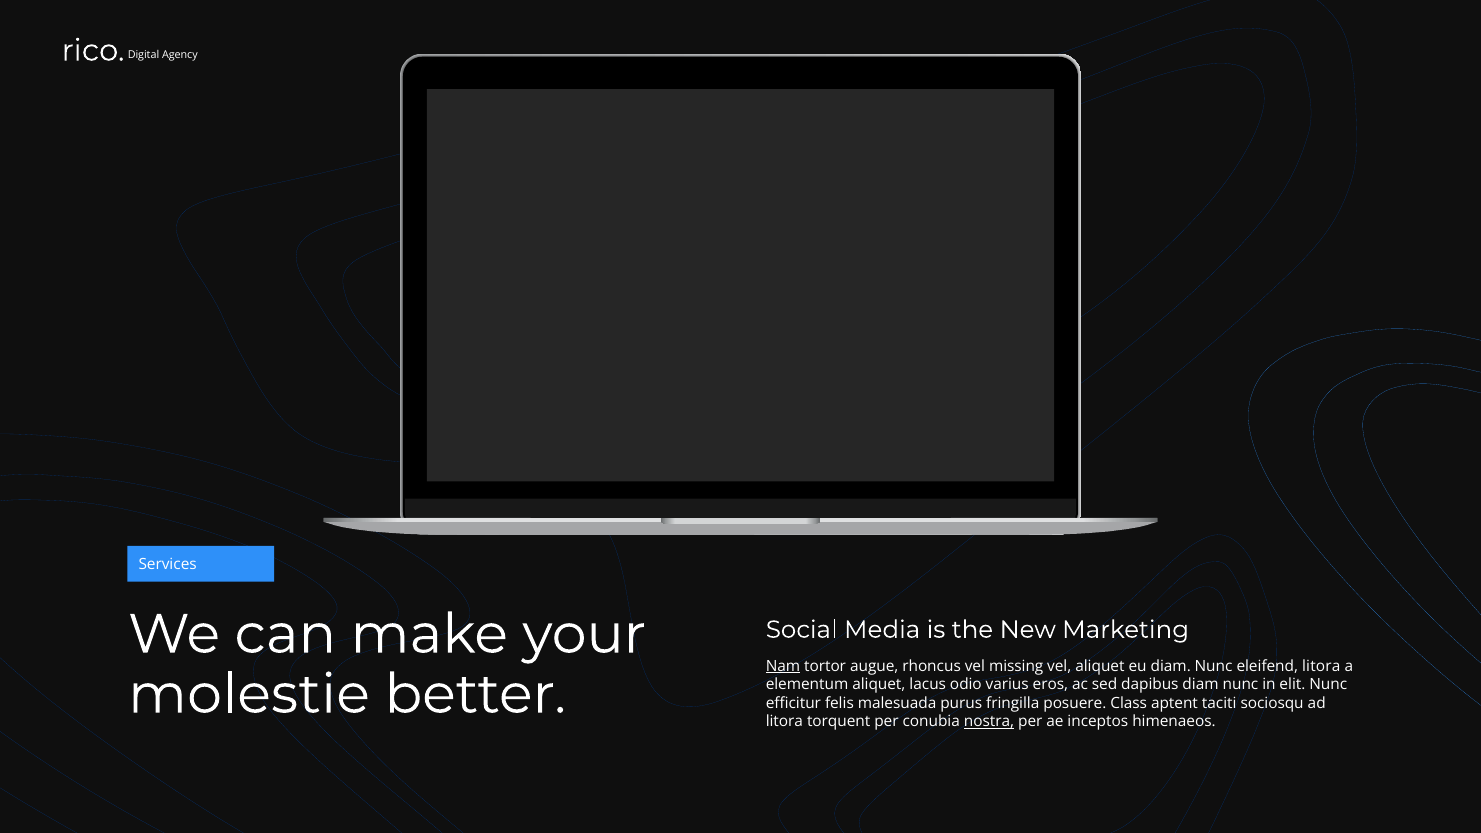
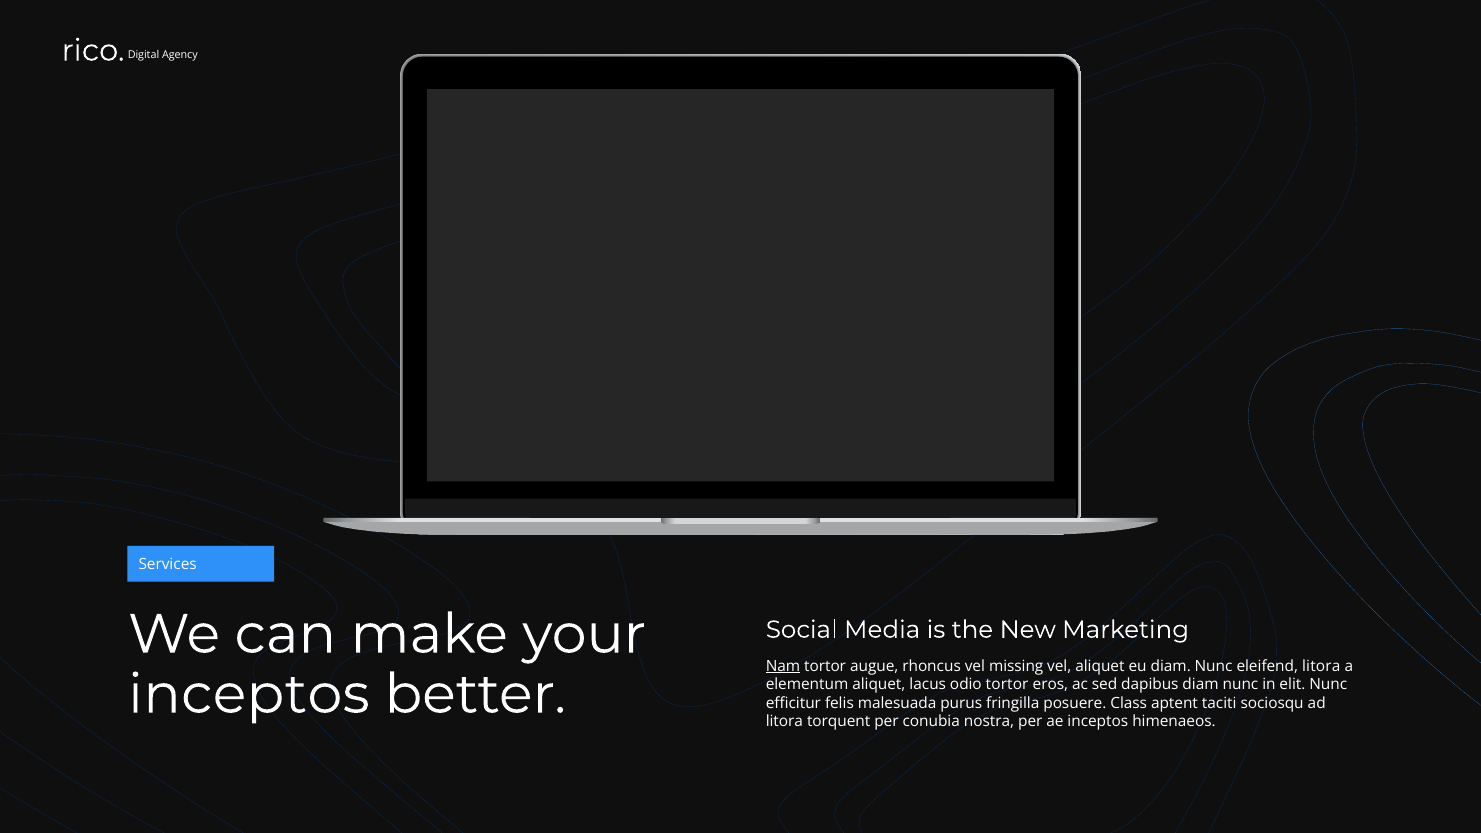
odio varius: varius -> tortor (1007, 685)
molestie: molestie -> inceptos (249, 694)
nostra underline: present -> none (989, 722)
